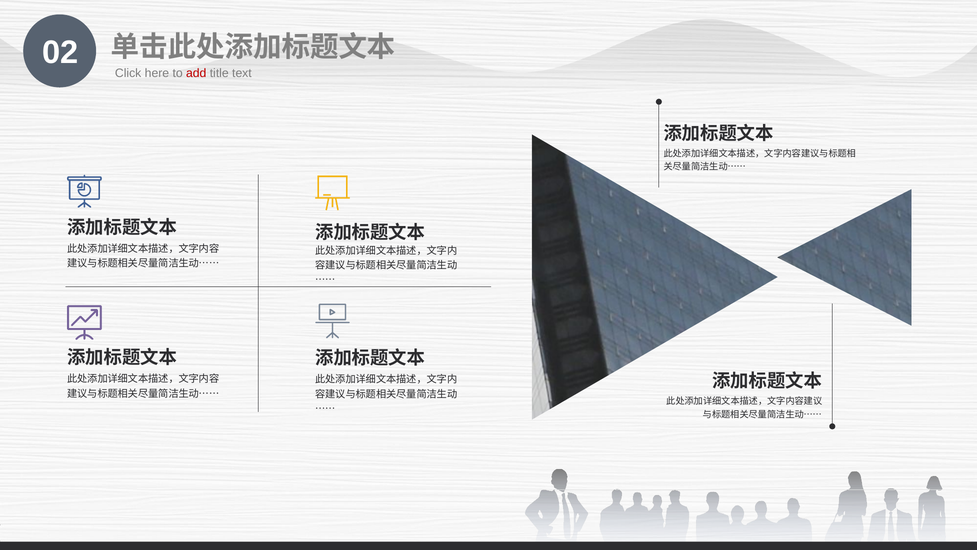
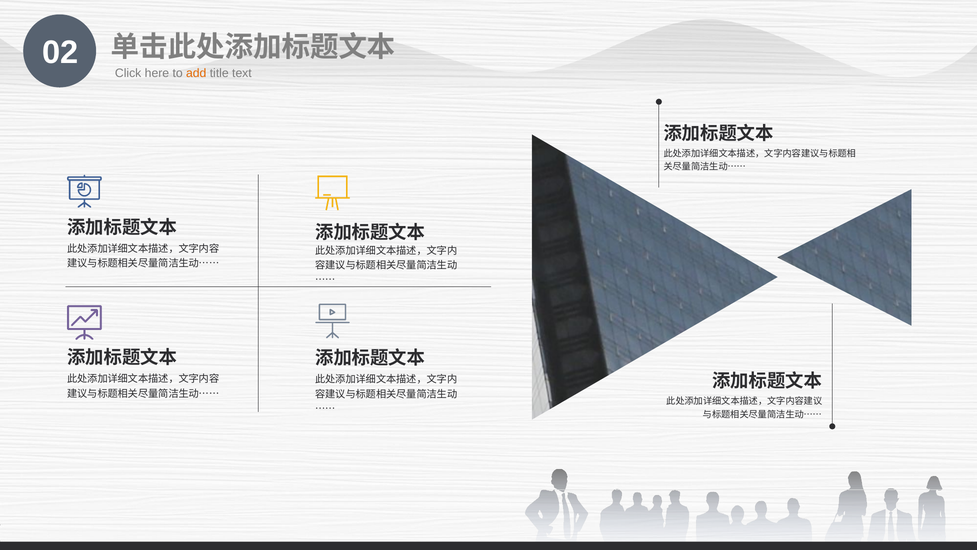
add colour: red -> orange (196, 73)
